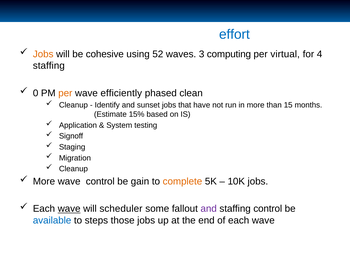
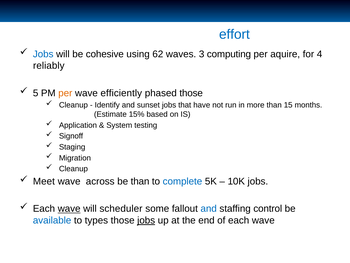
Jobs colour: orange -> blue (43, 54)
52: 52 -> 62 (158, 54)
virtual: virtual -> aquire (285, 54)
staffing: staffing -> reliably (49, 66)
0: 0 -> 5 (36, 93)
phased clean: clean -> those (191, 93)
More: More -> Meet (44, 181)
wave control: control -> across (100, 181)
be gain: gain -> than (140, 181)
complete colour: orange -> blue (182, 181)
and colour: purple -> blue (209, 208)
steps: steps -> types (96, 220)
jobs underline: none -> present (146, 220)
